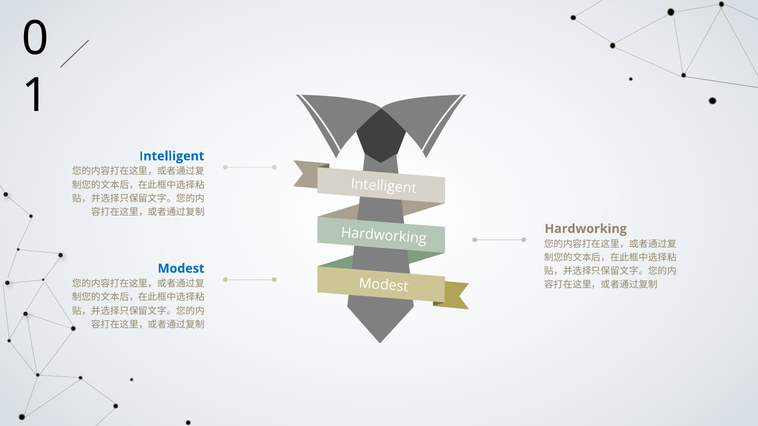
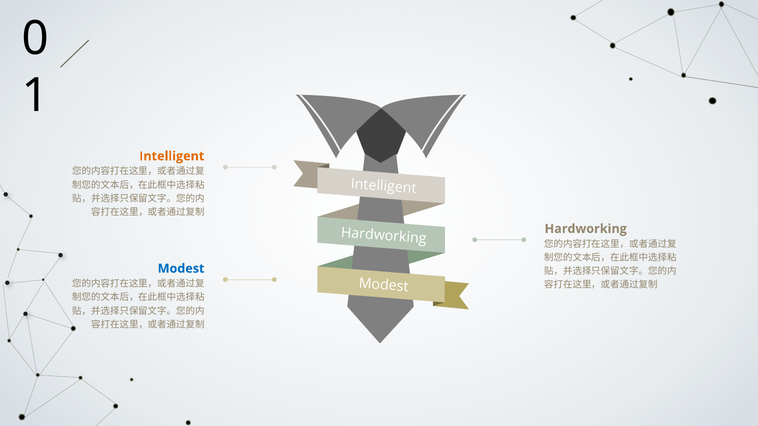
Intelligent colour: blue -> orange (172, 156)
